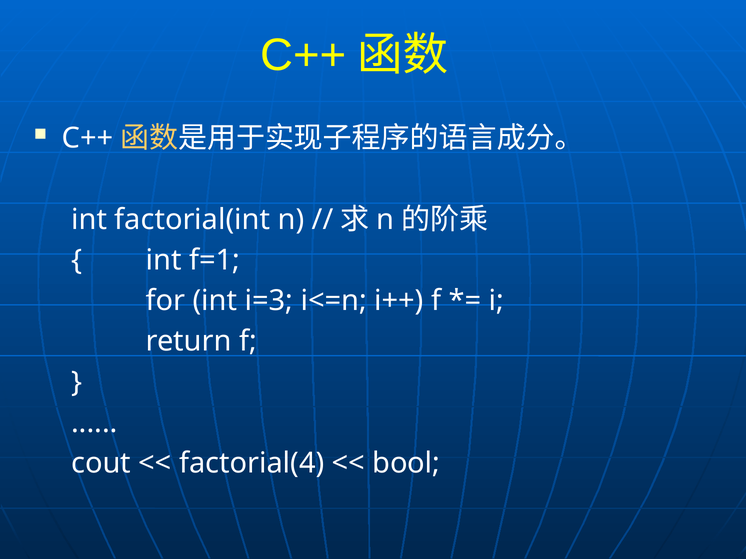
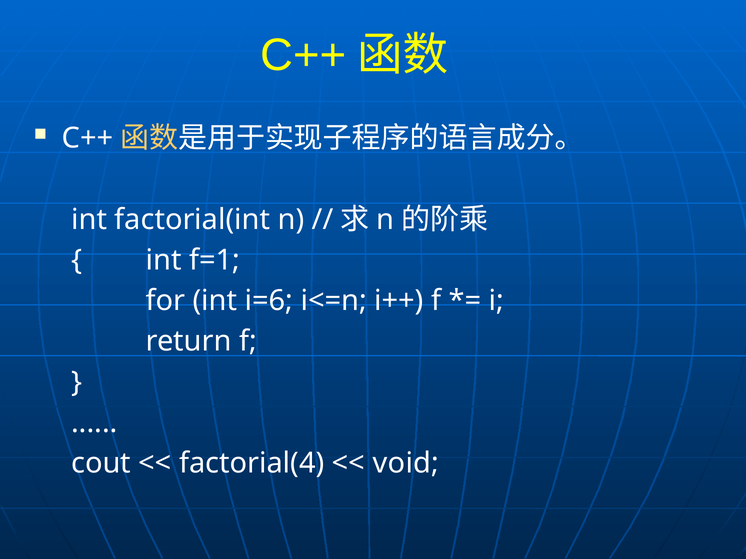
i=3: i=3 -> i=6 (269, 301)
bool: bool -> void (406, 464)
